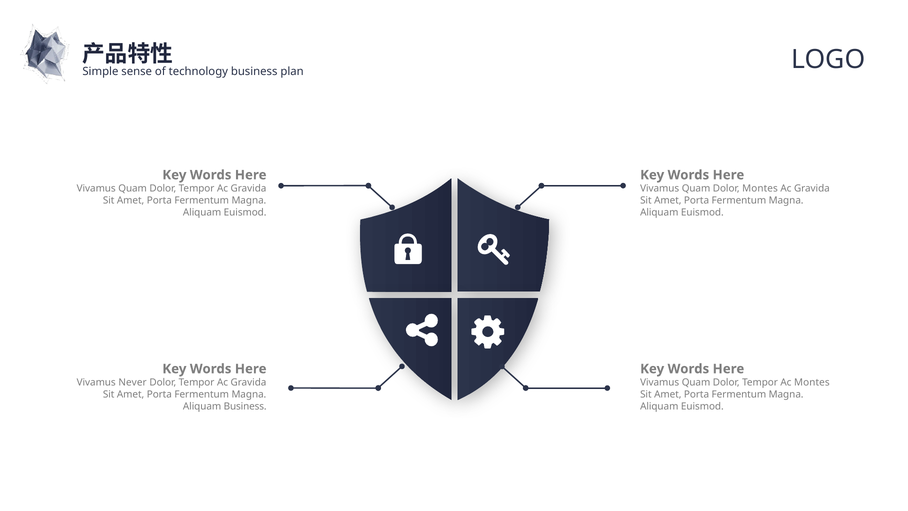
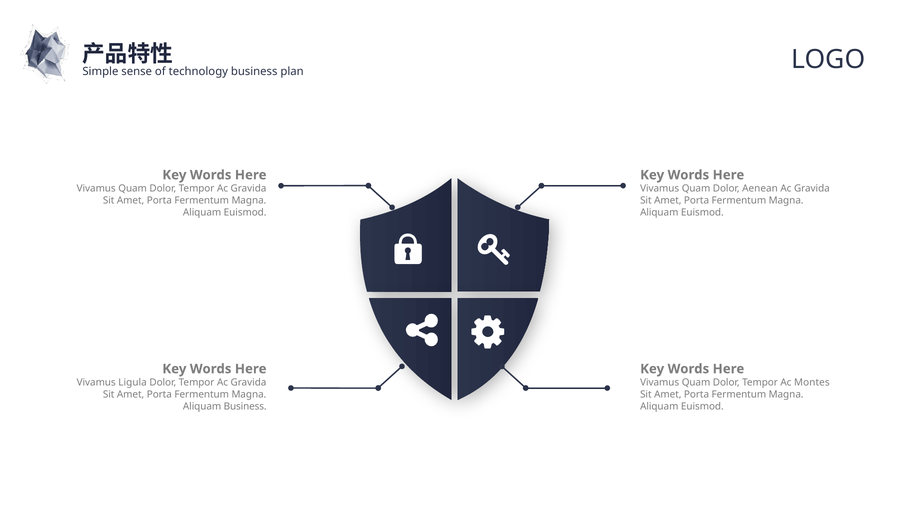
Dolor Montes: Montes -> Aenean (760, 189)
Never: Never -> Ligula (133, 382)
